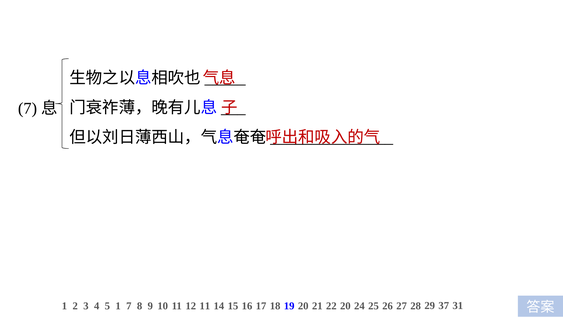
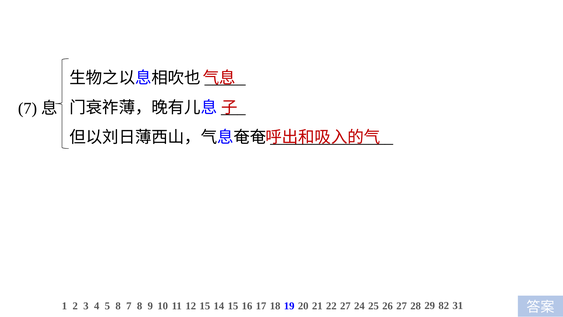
5 1: 1 -> 8 (118, 306)
12 11: 11 -> 15 (205, 306)
22 20: 20 -> 27 (345, 306)
37: 37 -> 82 (444, 305)
